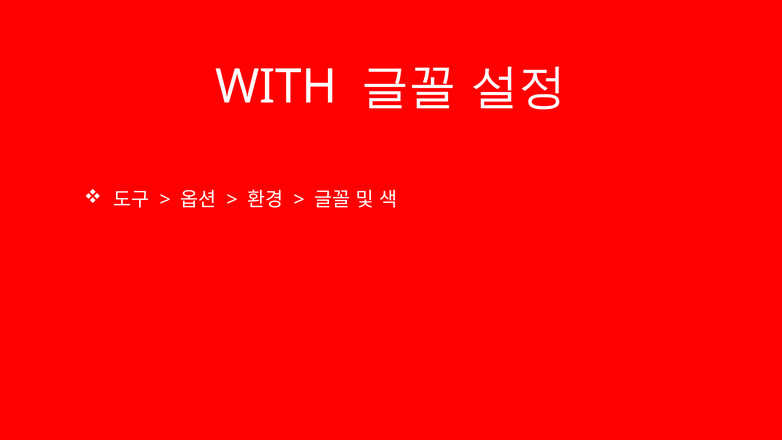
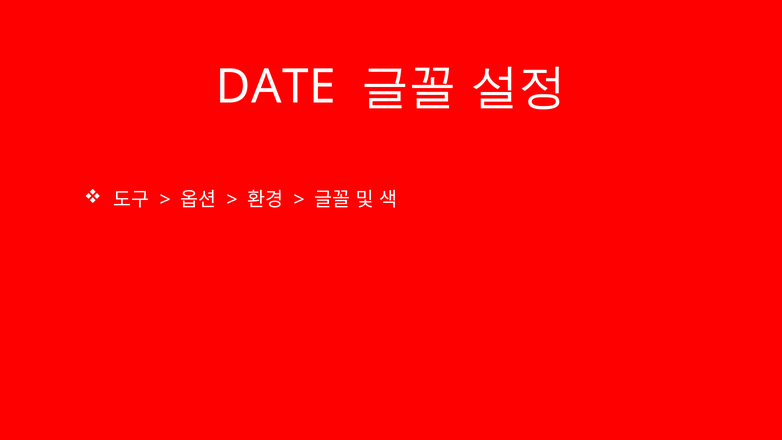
WITH: WITH -> DATE (276, 87)
